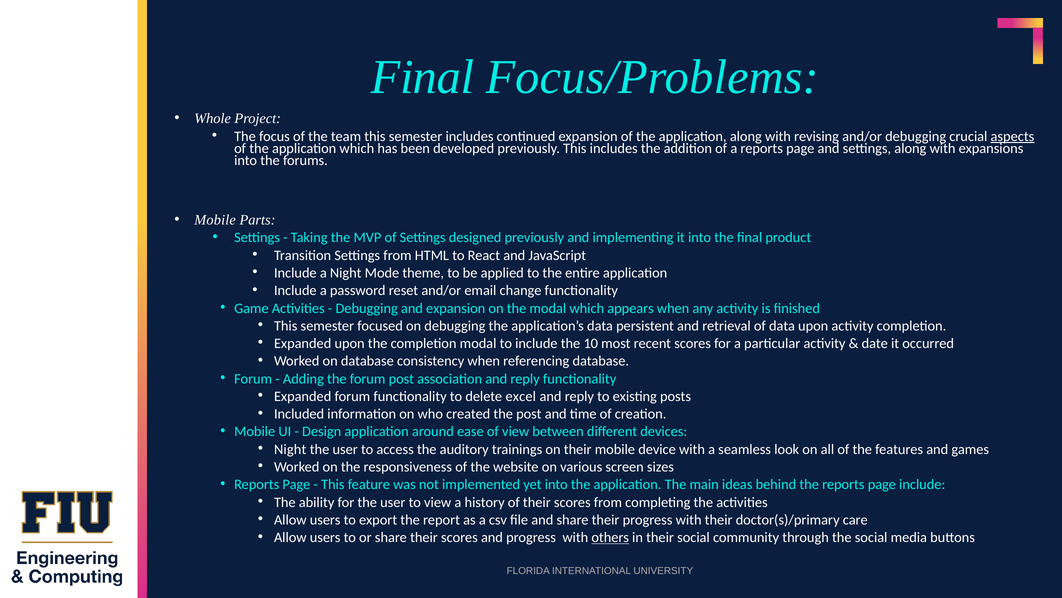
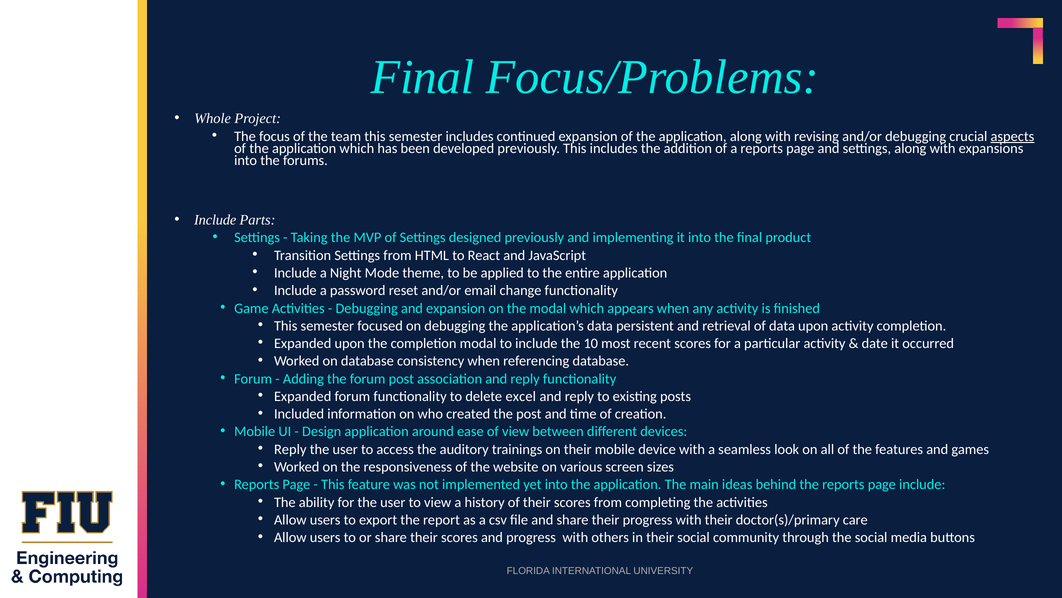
Mobile: Mobile -> Include (215, 220)
Night: Night -> Reply (290, 449)
others underline: present -> none (610, 537)
